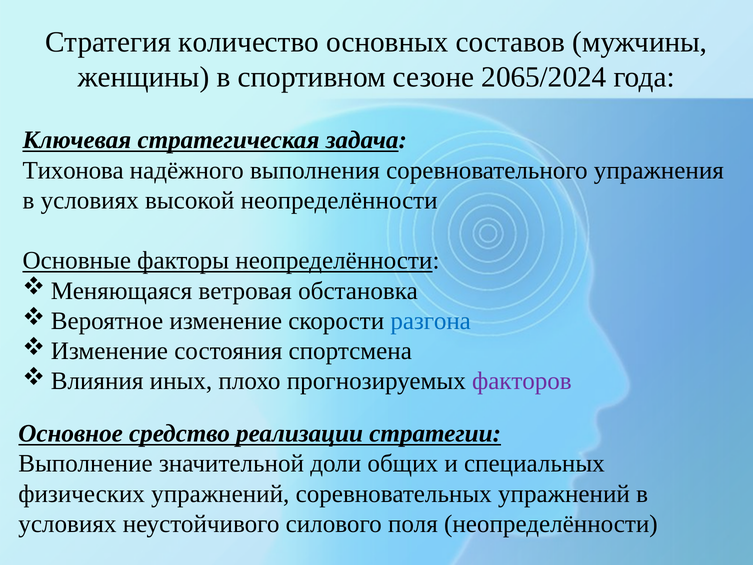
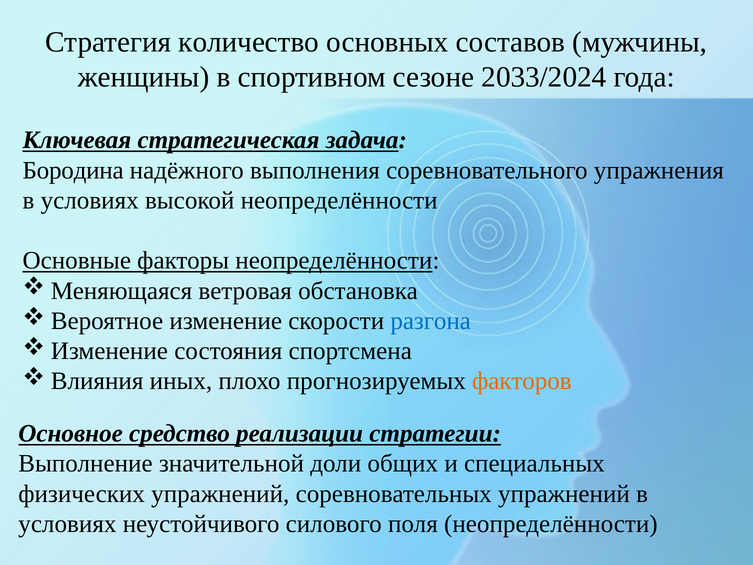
2065/2024: 2065/2024 -> 2033/2024 (544, 77)
Тихонова: Тихонова -> Бородина (73, 170)
факторов colour: purple -> orange (522, 381)
